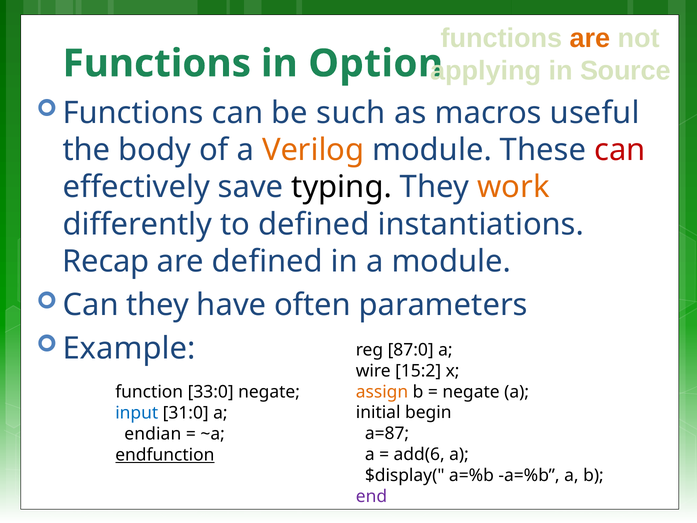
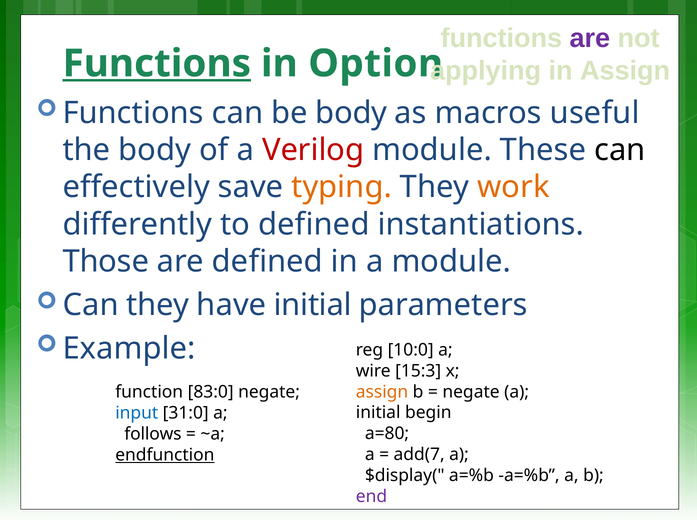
are colour: orange -> purple (590, 38)
Functions underline: none -> present (157, 64)
in Source: Source -> Assign (625, 71)
be such: such -> body (351, 113)
Verilog colour: orange -> red (313, 150)
can colour: red -> black (620, 150)
typing colour: black -> orange (342, 187)
Recap: Recap -> Those (106, 261)
have often: often -> initial (313, 305)
87:0: 87:0 -> 10:0 (411, 350)
15:2: 15:2 -> 15:3 (418, 371)
33:0: 33:0 -> 83:0 (211, 392)
a=87: a=87 -> a=80 (387, 433)
endian: endian -> follows (153, 434)
add(6: add(6 -> add(7 (419, 454)
